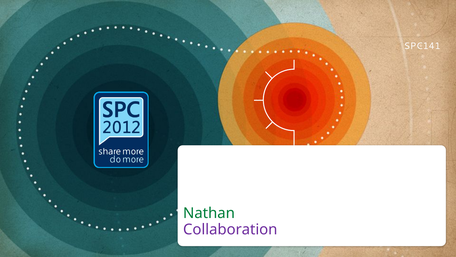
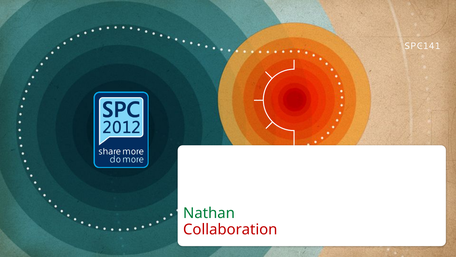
Collaboration colour: purple -> red (230, 229)
